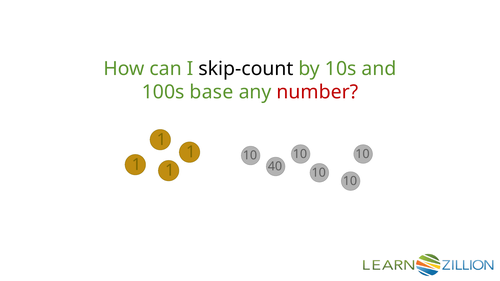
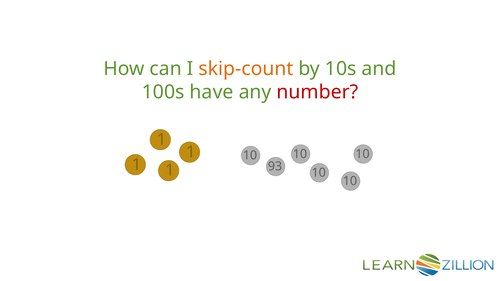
skip-count colour: black -> orange (246, 69)
base: base -> have (212, 92)
40: 40 -> 93 (275, 167)
